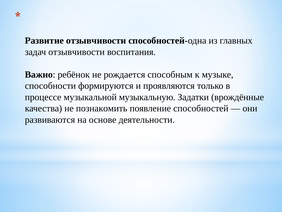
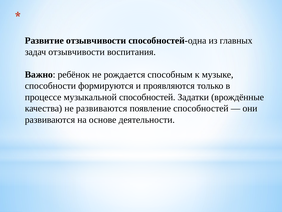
музыкальной музыкальную: музыкальную -> способностей (147, 97)
не познакомить: познакомить -> развиваются (102, 108)
